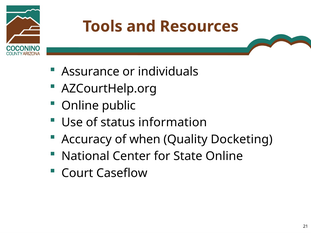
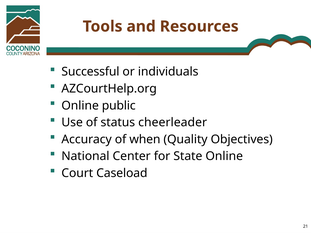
Assurance: Assurance -> Successful (90, 72)
information: information -> cheerleader (173, 123)
Docketing: Docketing -> Objectives (242, 139)
Caseflow: Caseflow -> Caseload (122, 173)
